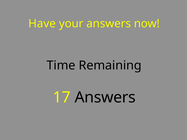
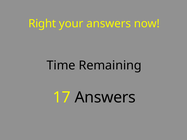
Have: Have -> Right (42, 24)
